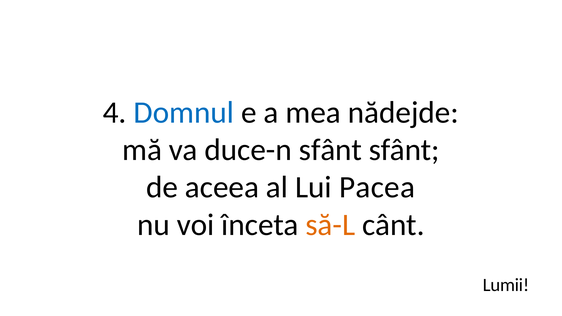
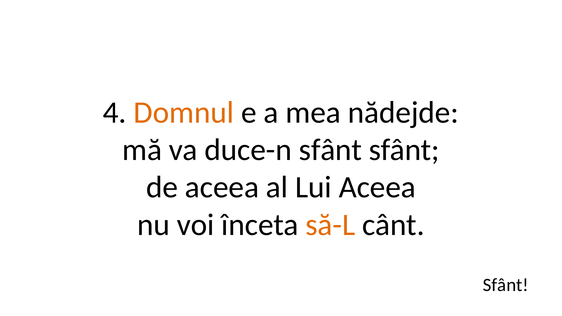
Domnul colour: blue -> orange (184, 112)
Lui Pacea: Pacea -> Aceea (377, 187)
Lumii: Lumii -> Sfânt (506, 285)
